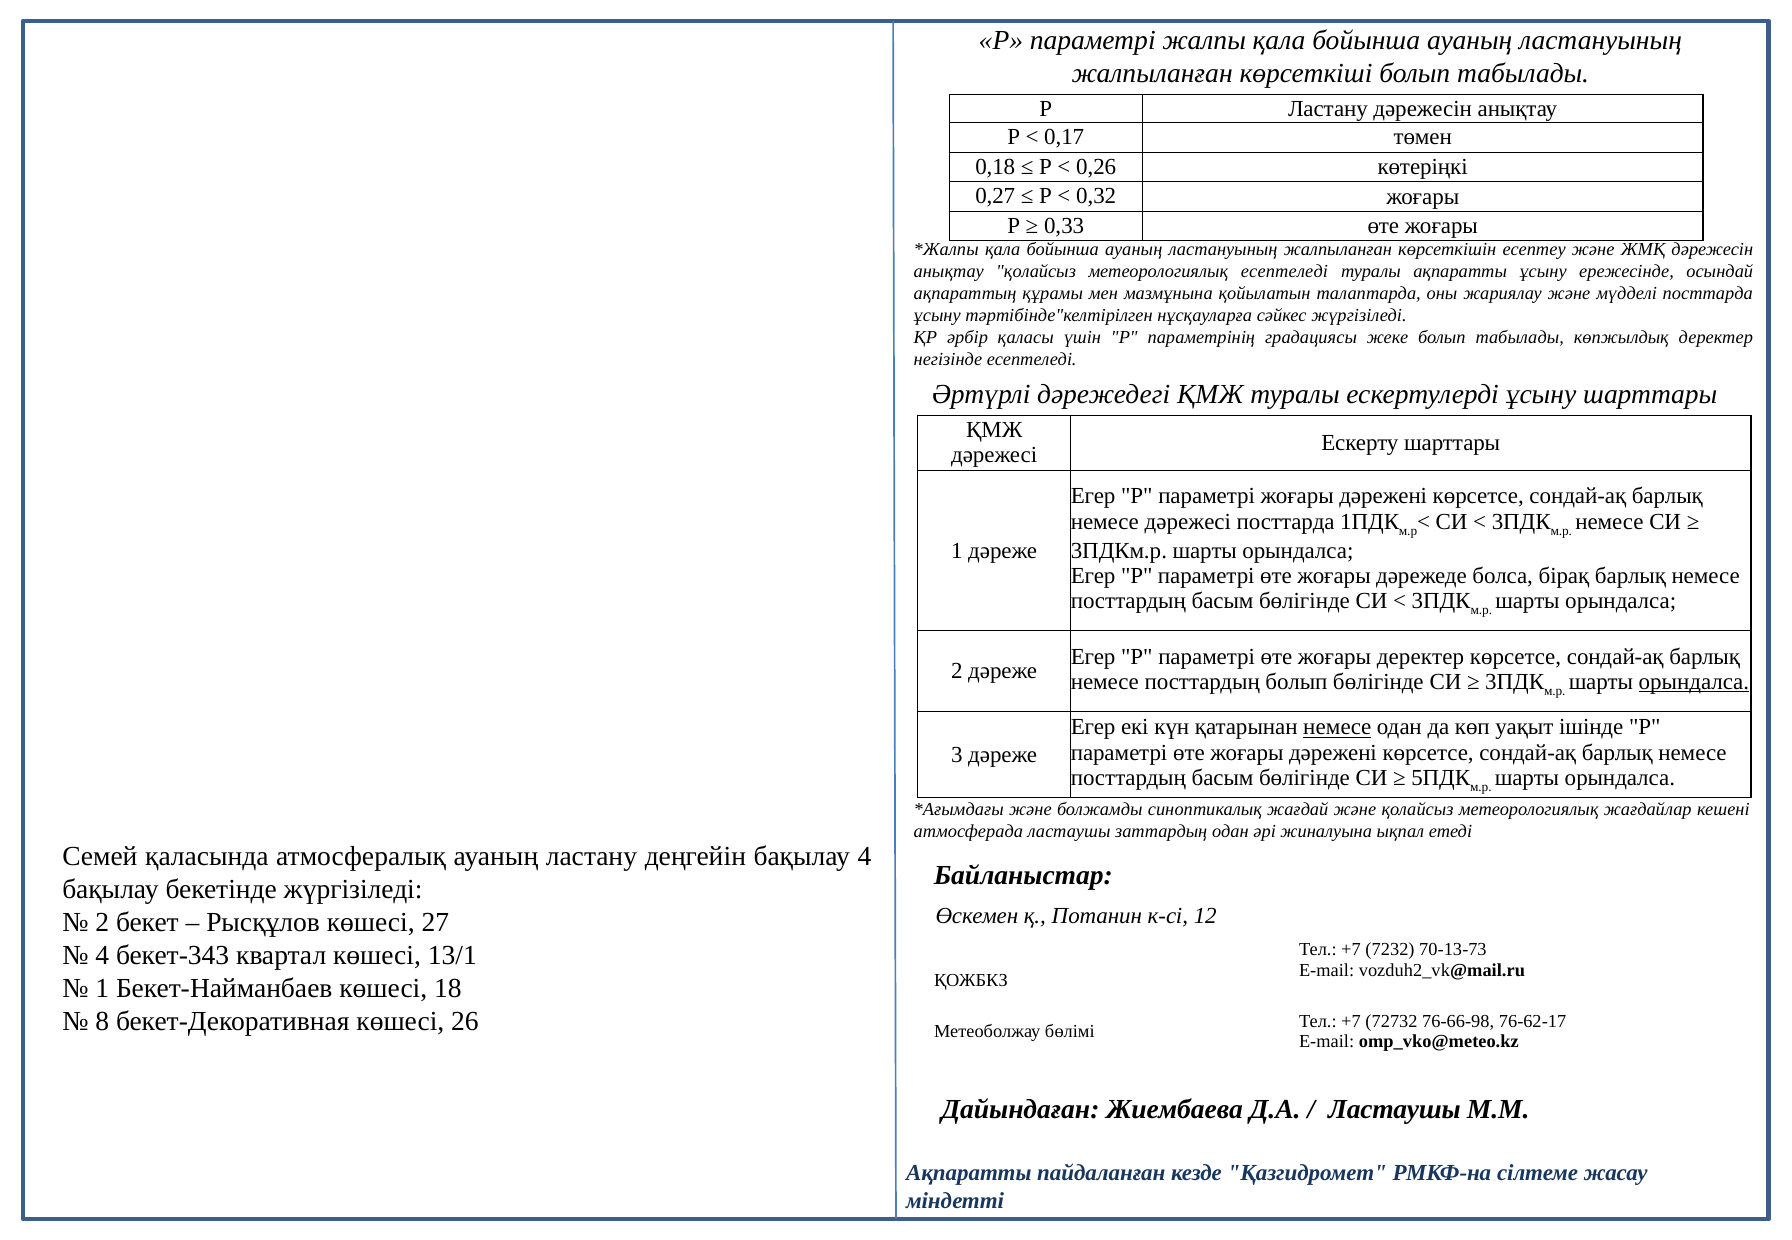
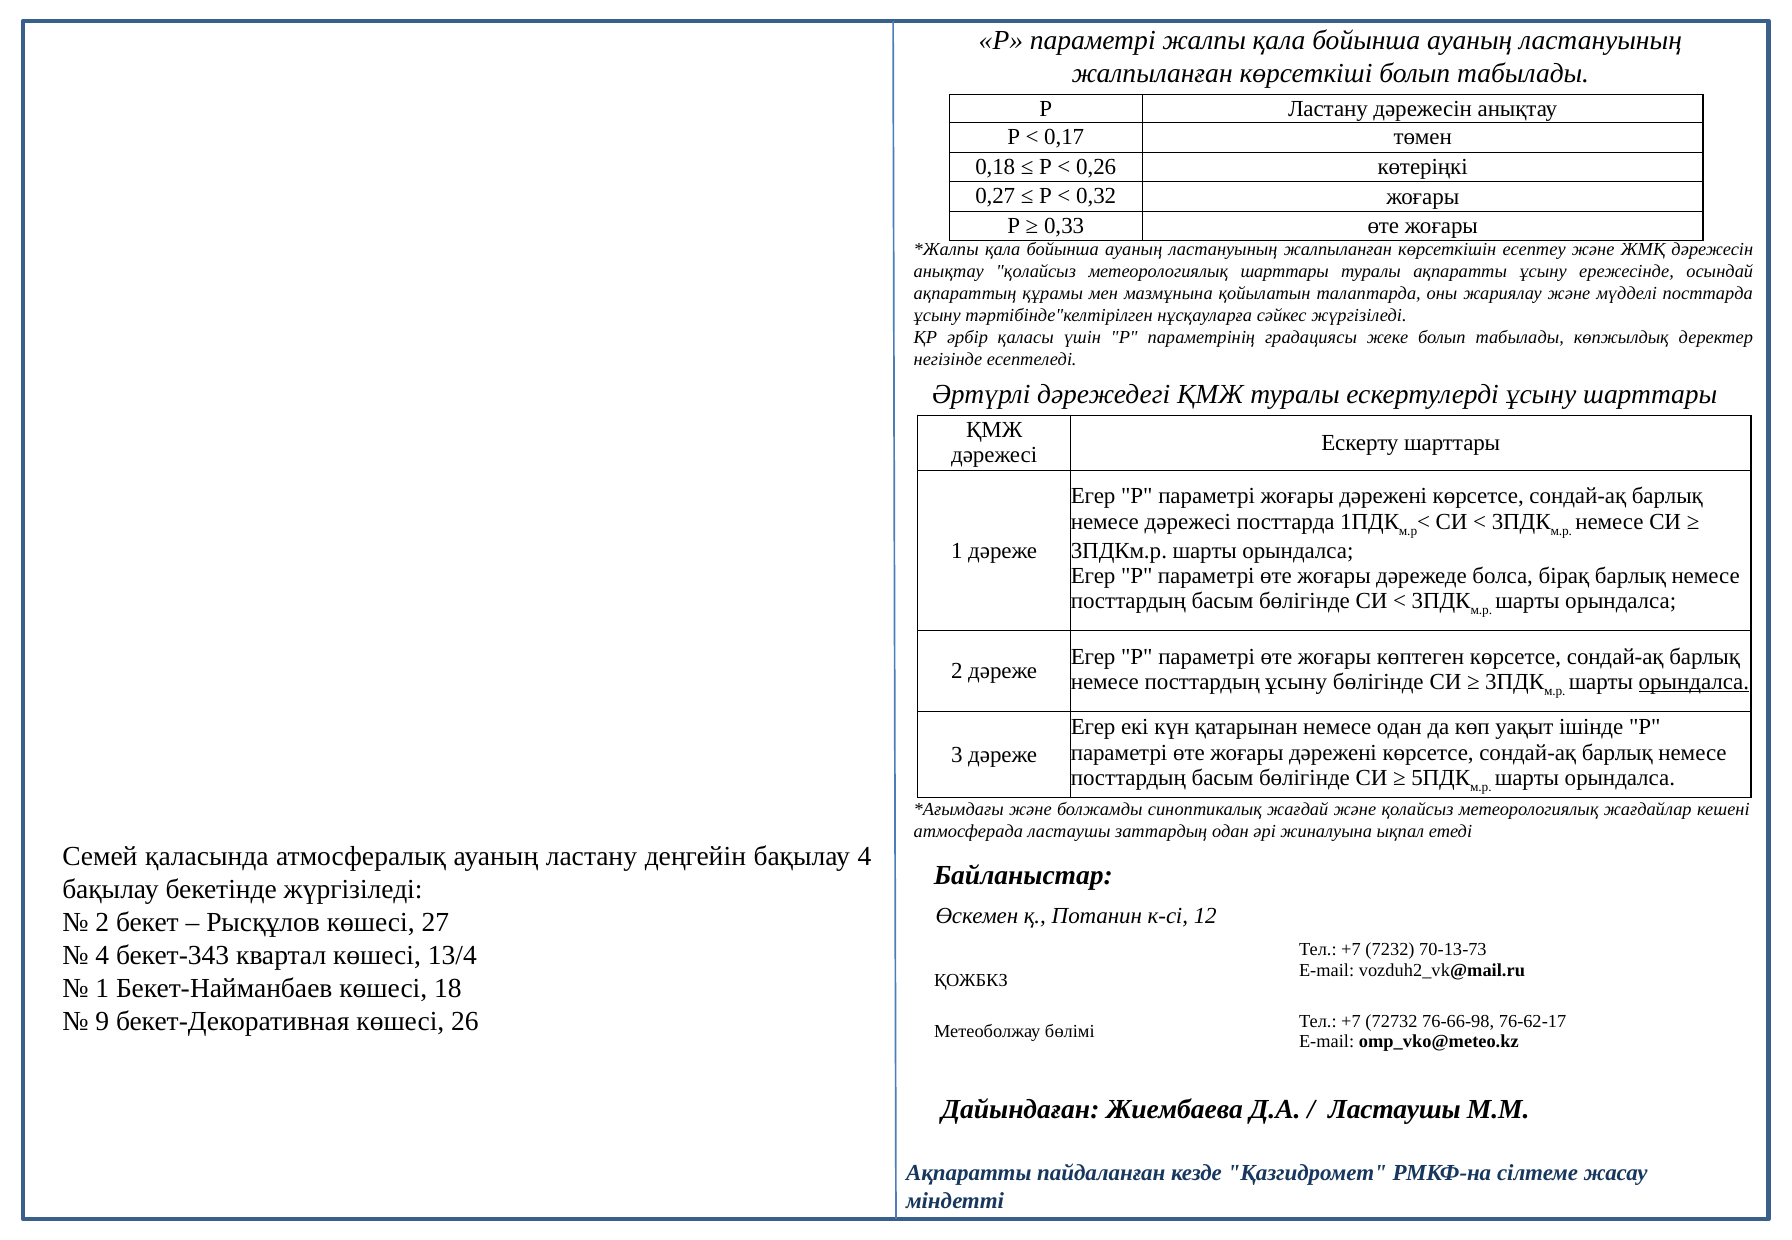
метеорологиялық есептеледі: есептеледі -> шарттары (1285, 271)
жоғары деректер: деректер -> көптеген (1420, 657)
посттардың болып: болып -> ұсыну (1296, 682)
немесе underline: present -> none (1337, 728)
13/1: 13/1 -> 13/4 (452, 956)
8: 8 -> 9 (102, 1022)
